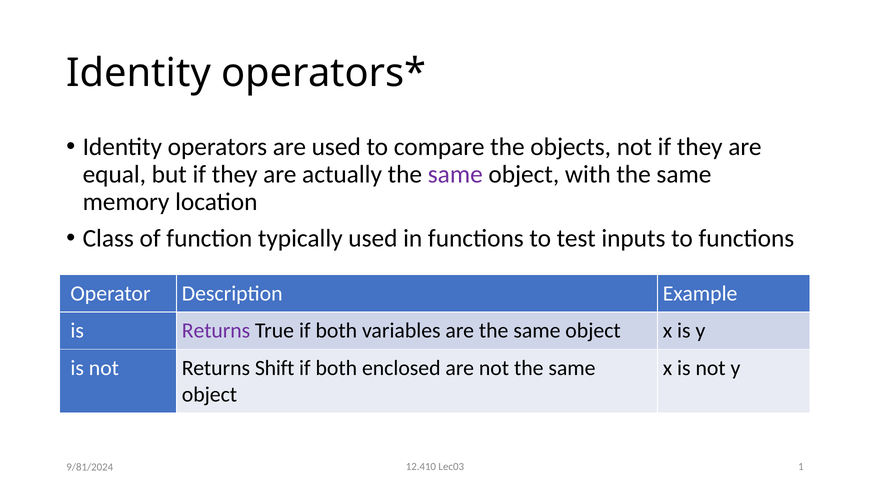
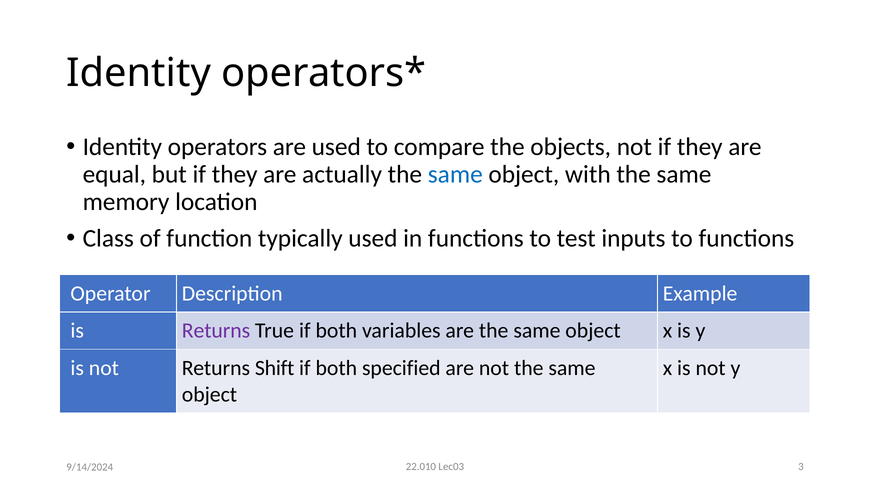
same colour: purple -> blue (455, 175)
enclosed: enclosed -> specified (401, 368)
12.410: 12.410 -> 22.010 (421, 467)
1: 1 -> 3 (801, 467)
9/81/2024: 9/81/2024 -> 9/14/2024 (90, 467)
